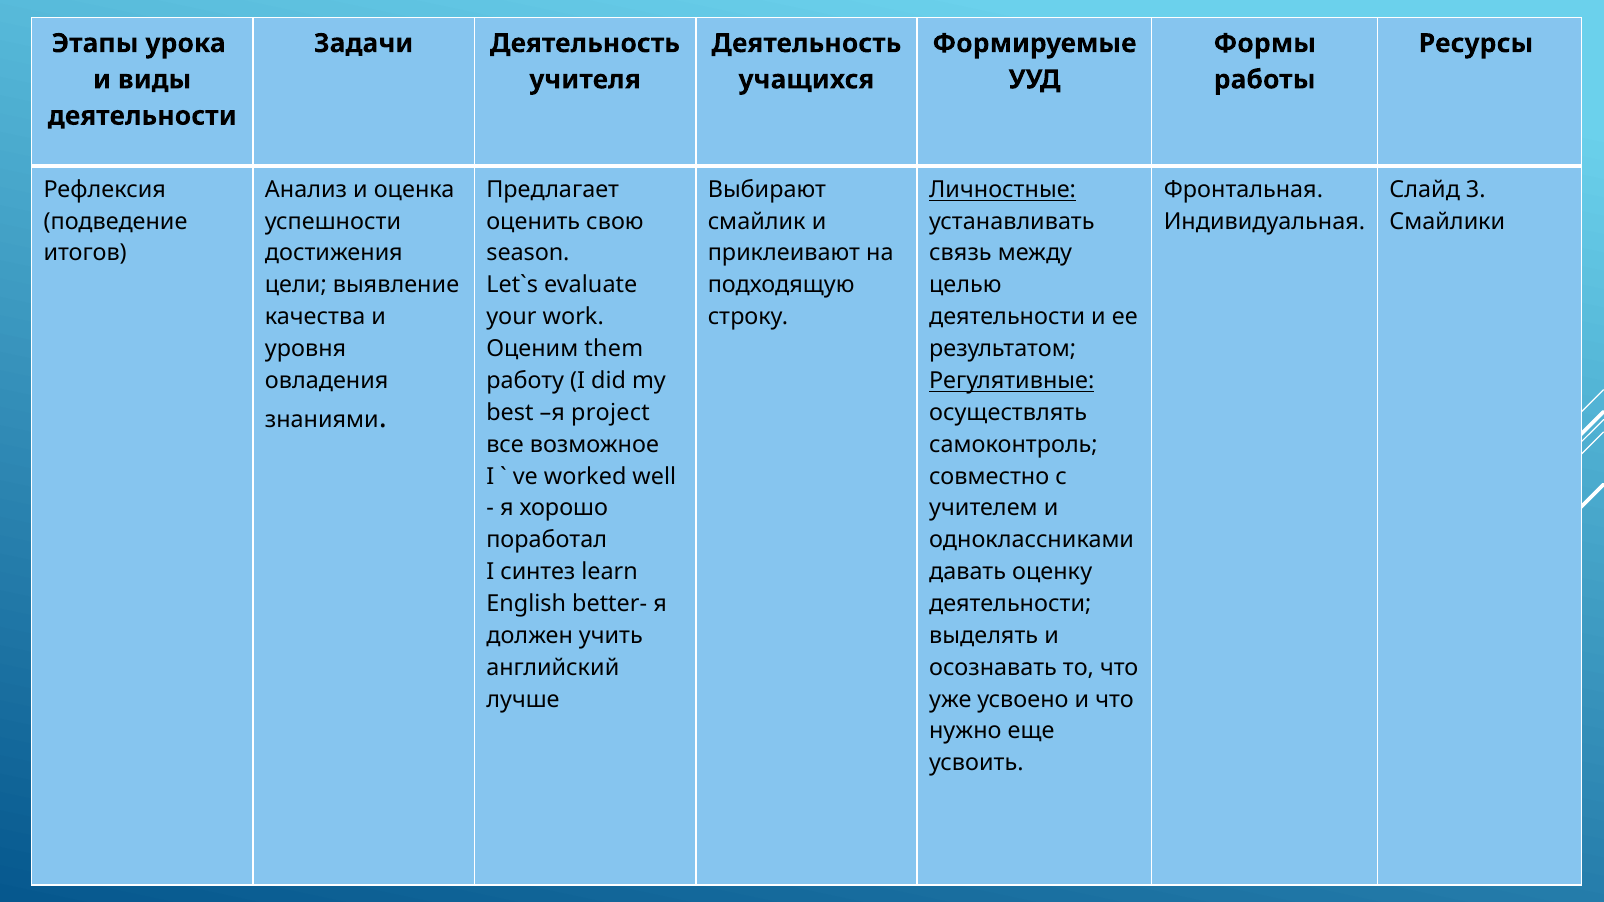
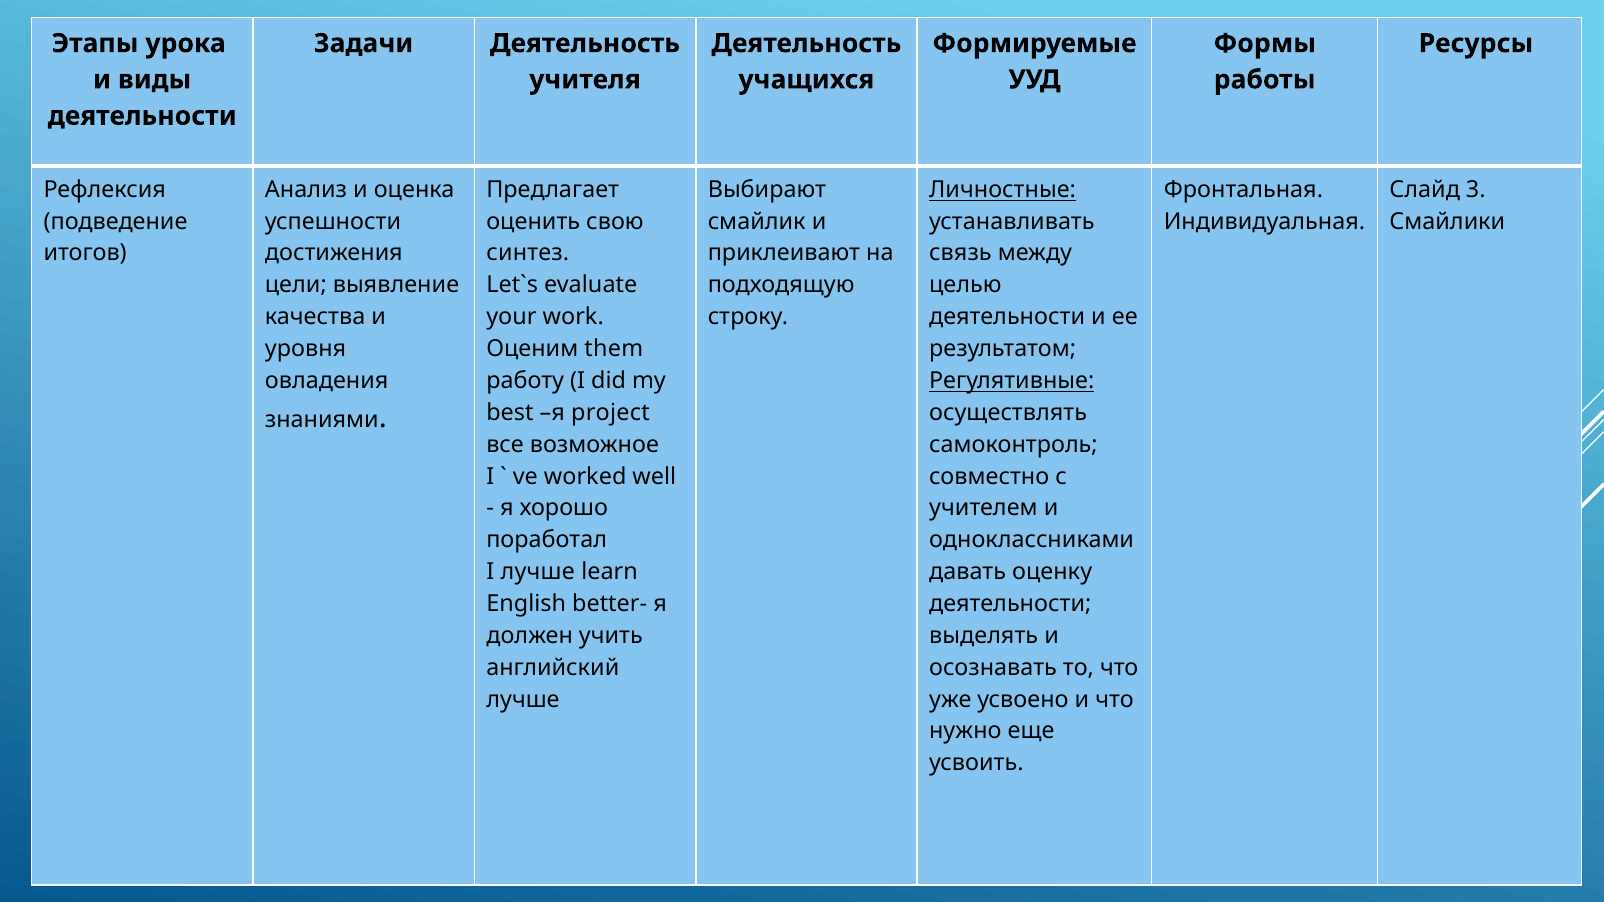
season: season -> синтез (528, 253)
I синтез: синтез -> лучше (538, 572)
